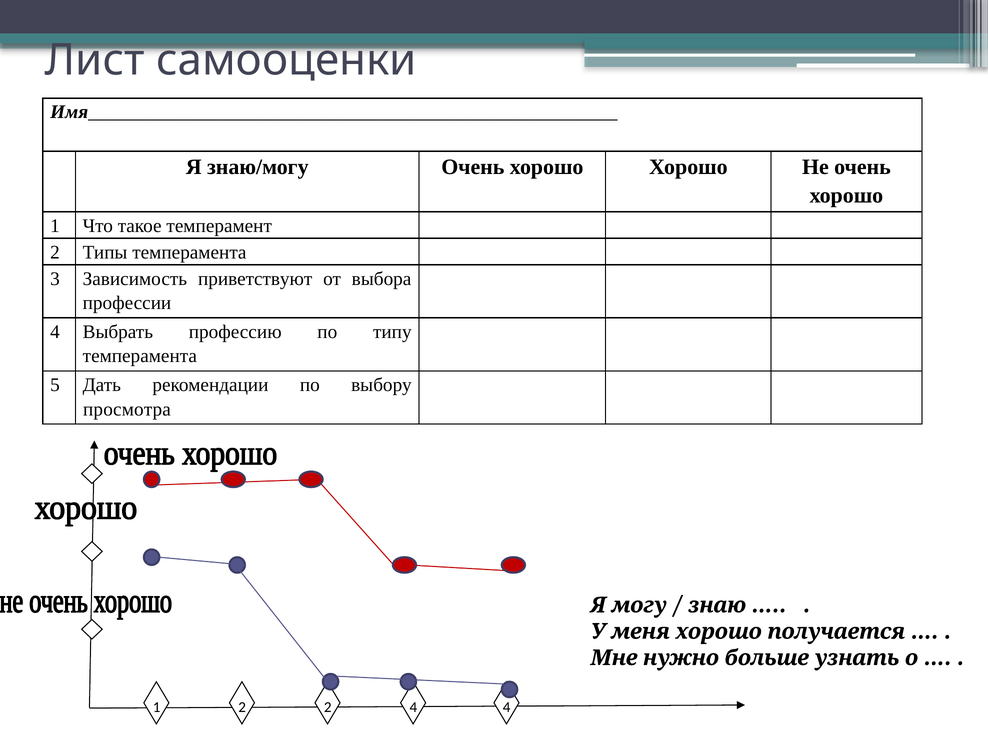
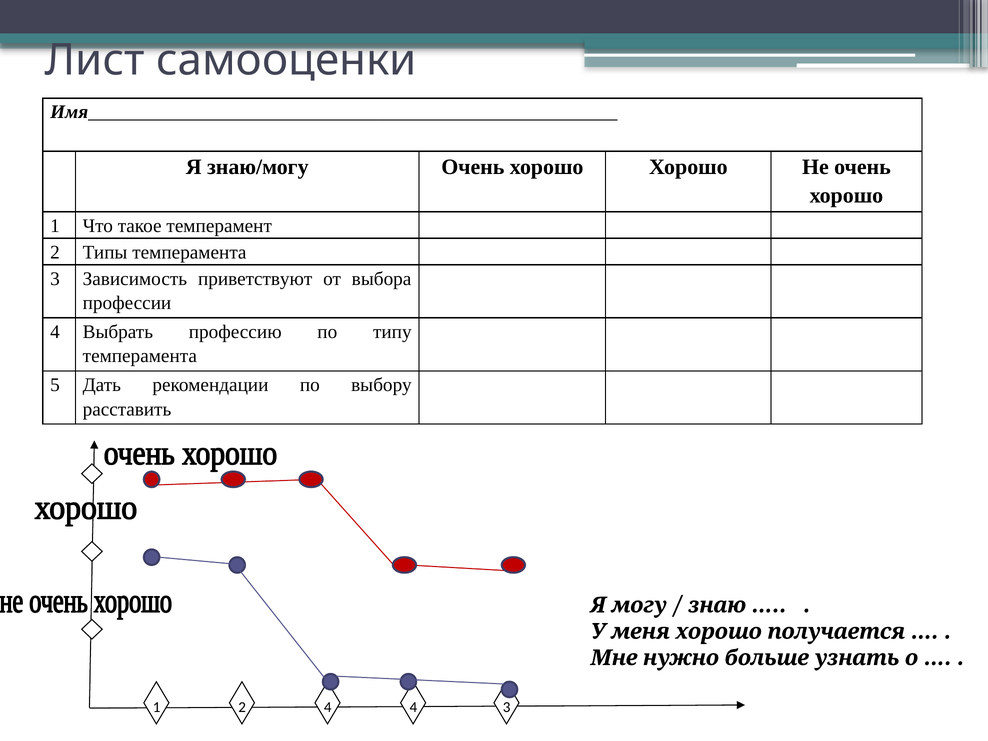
просмотра: просмотра -> расставить (127, 409)
2 2: 2 -> 4 (328, 707)
4 4: 4 -> 3 (507, 707)
